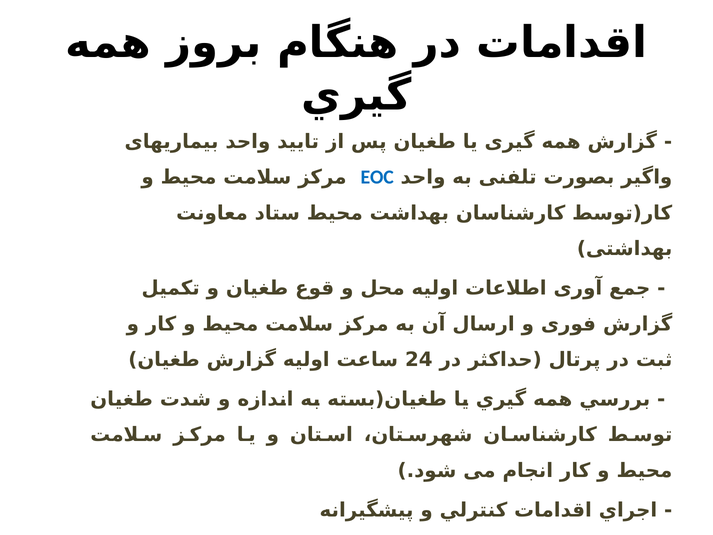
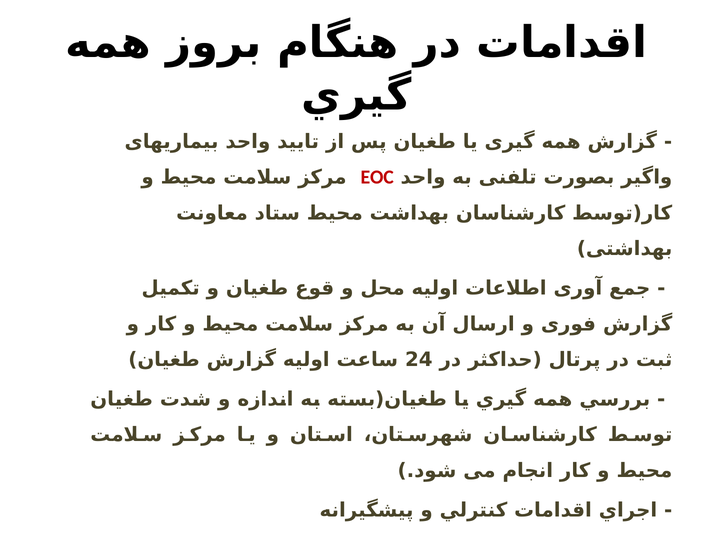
EOC colour: blue -> red (377, 177)
